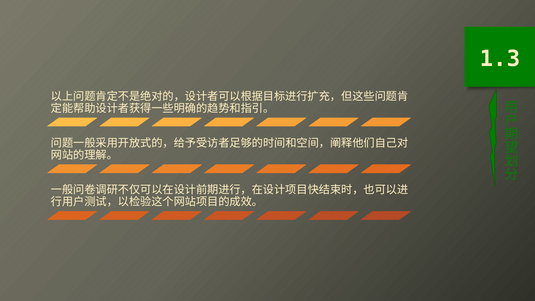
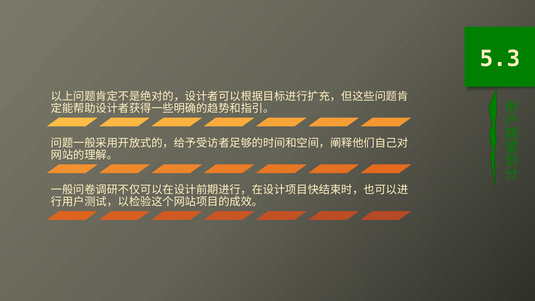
1.3: 1.3 -> 5.3 (500, 59)
